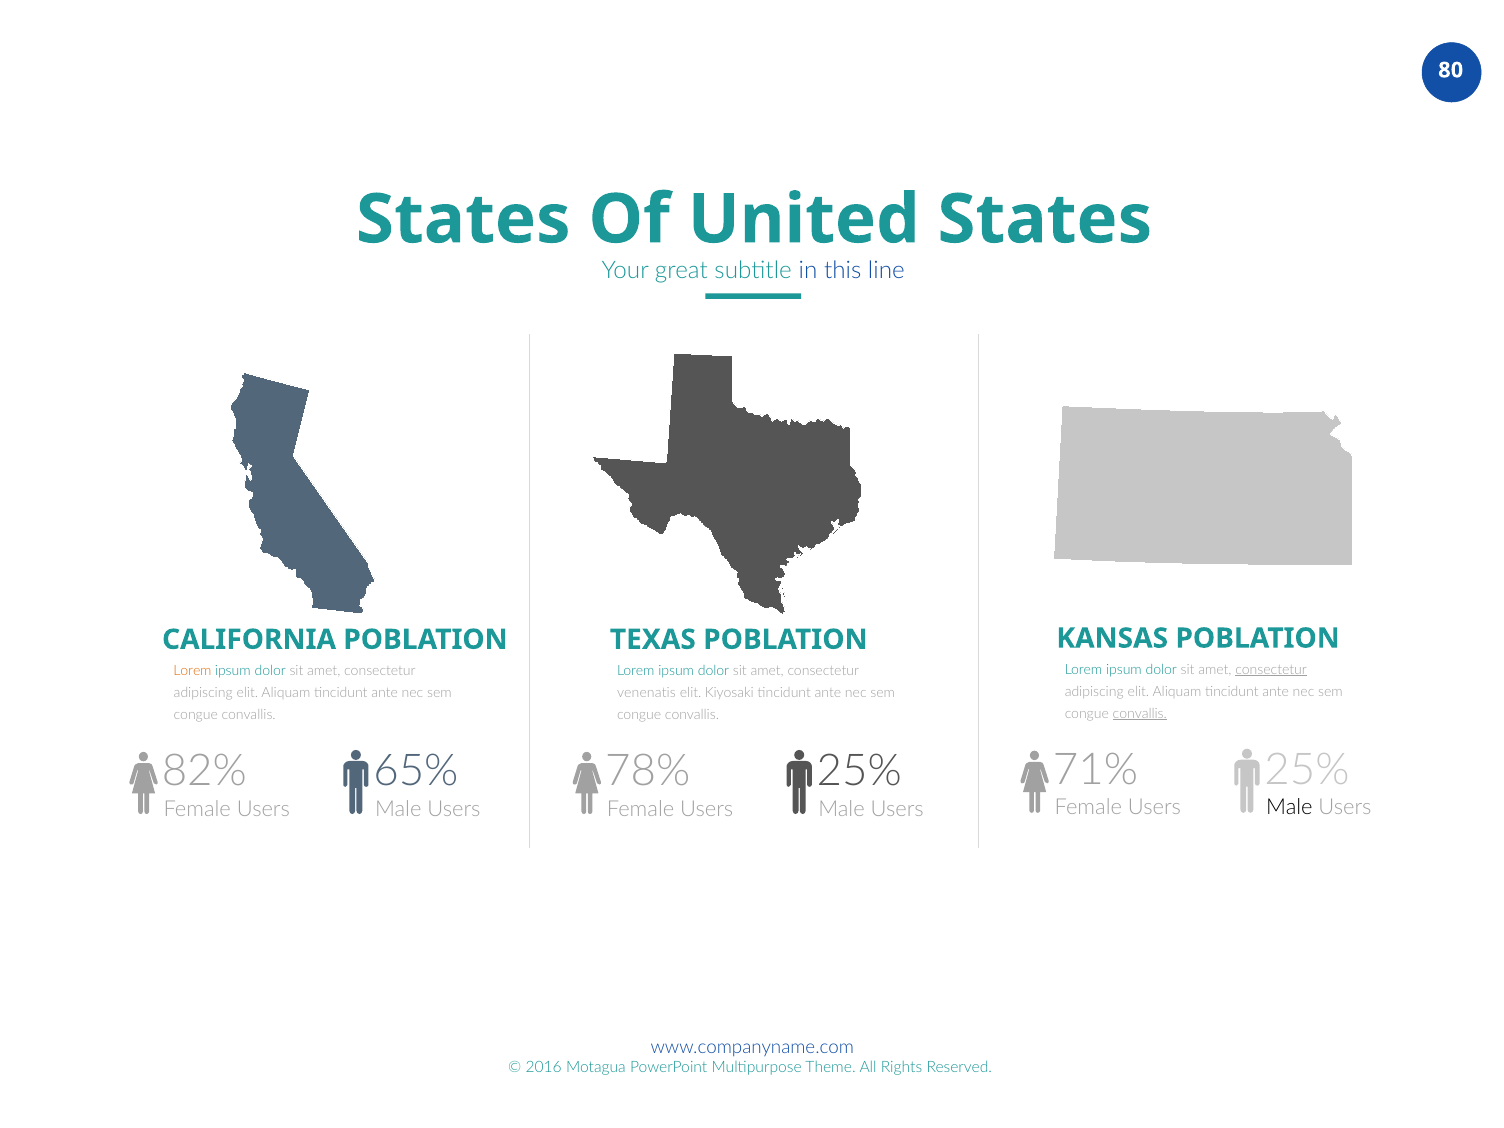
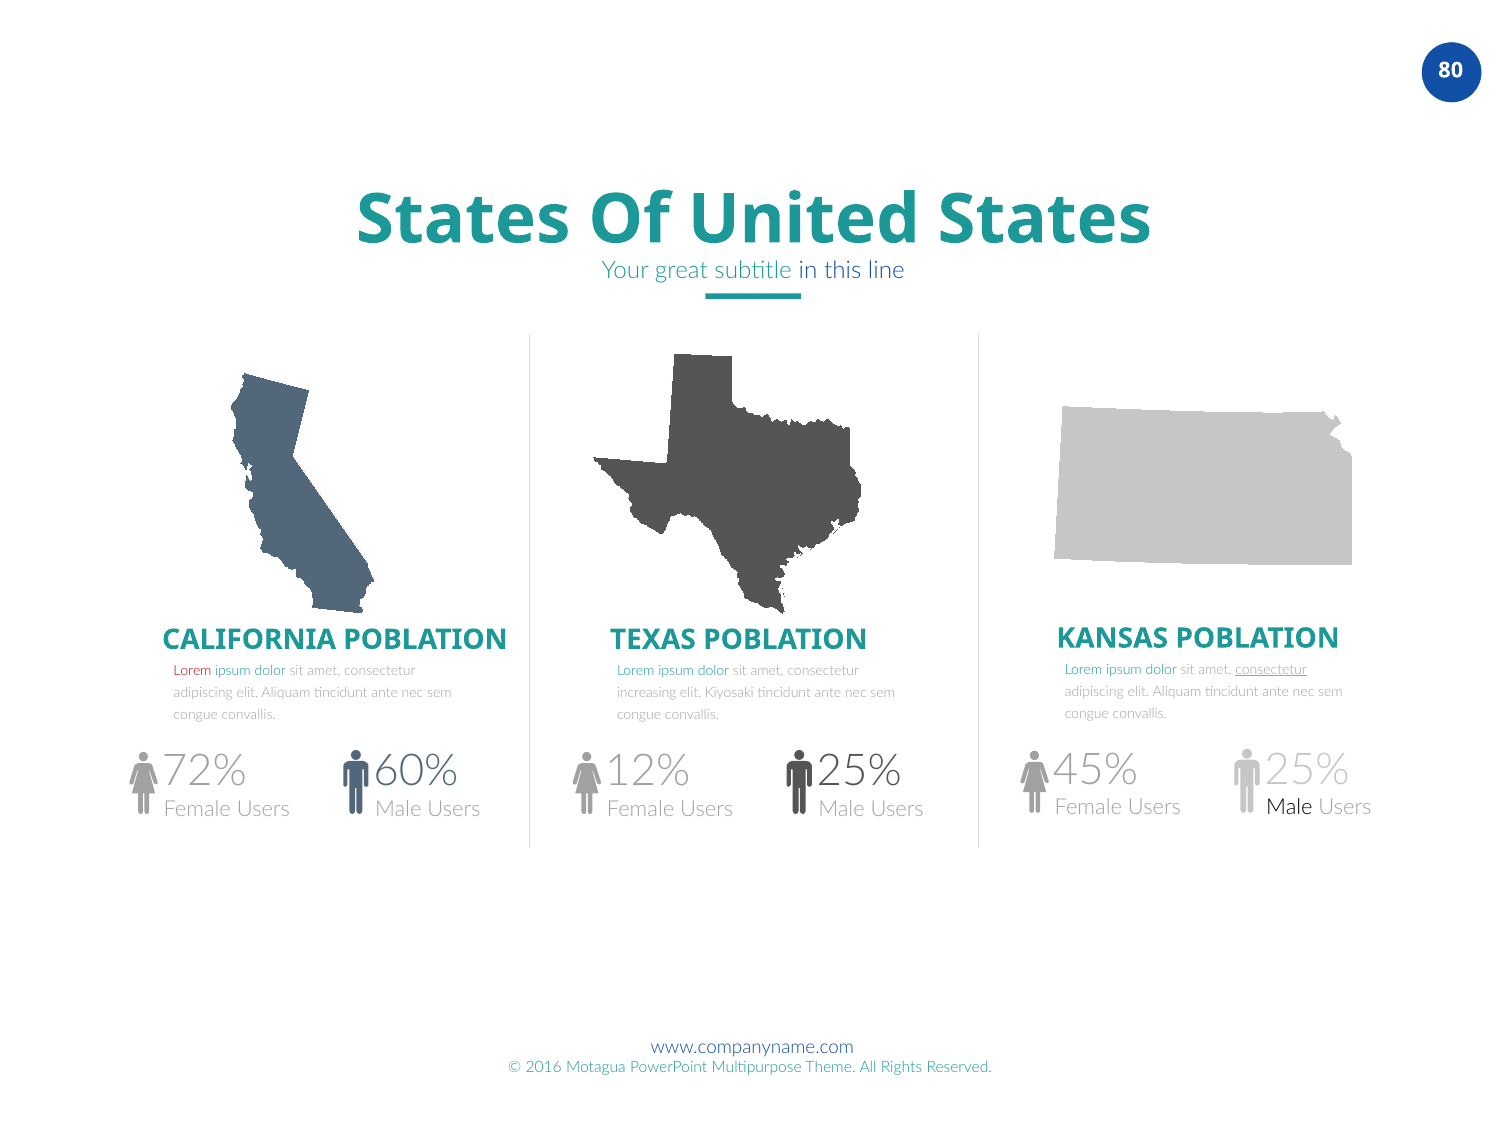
Lorem colour: orange -> red (193, 671)
venenatis: venenatis -> increasing (647, 693)
convallis underline: present -> none (1140, 713)
71%: 71% -> 45% (1095, 770)
82%: 82% -> 72% (204, 771)
65%: 65% -> 60% (416, 771)
78%: 78% -> 12% (648, 771)
